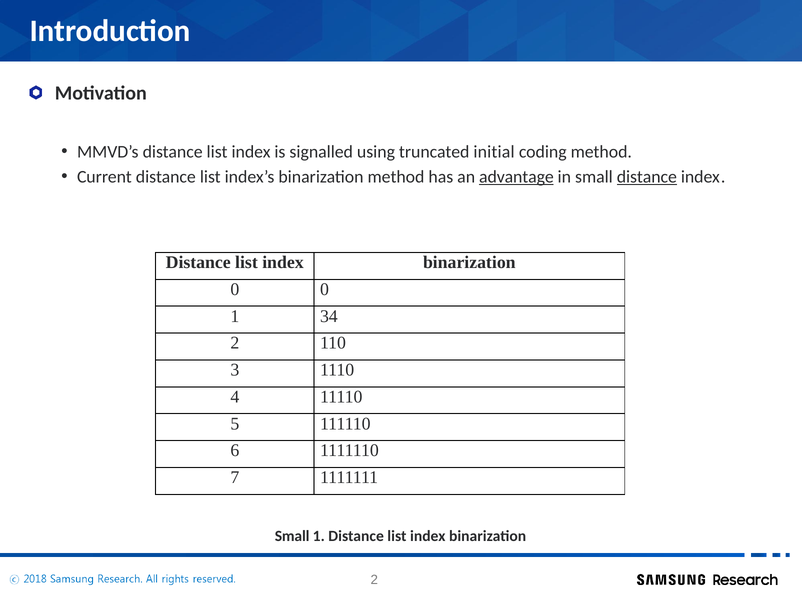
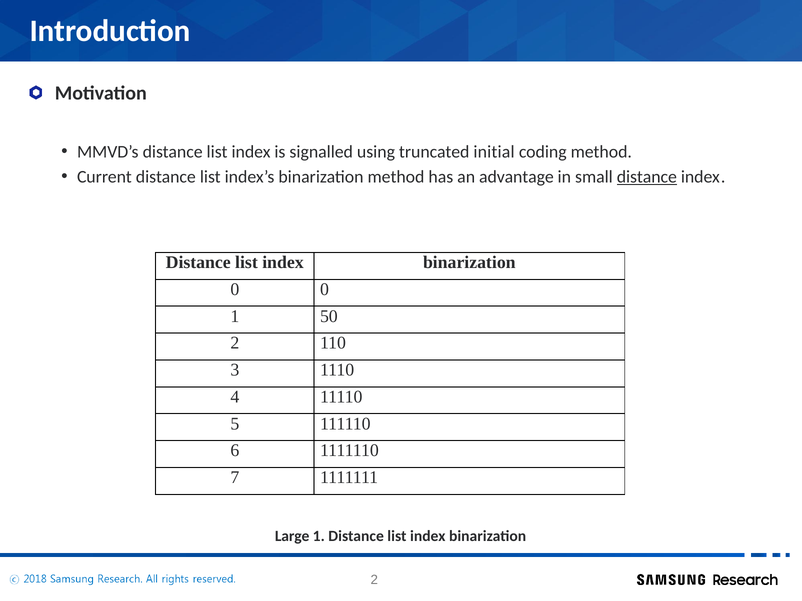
advantage underline: present -> none (516, 177)
34: 34 -> 50 (329, 316)
Small: Small -> Large (292, 537)
